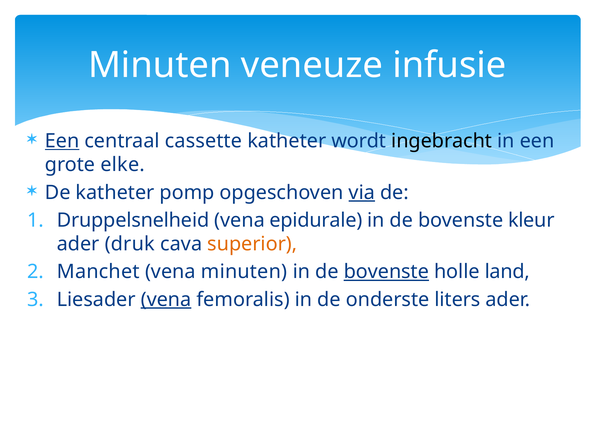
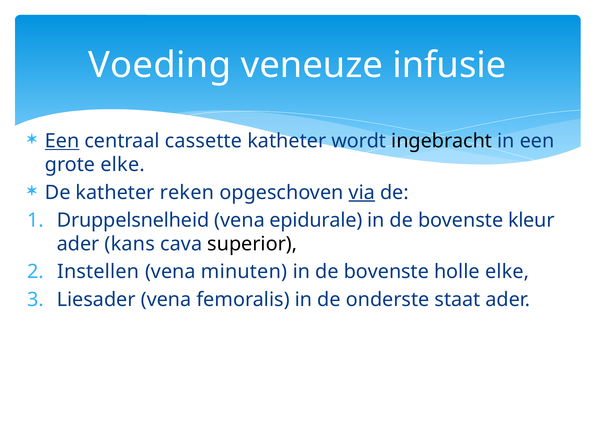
Minuten: Minuten -> Voeding (160, 65)
pomp: pomp -> reken (187, 193)
druk: druk -> kans (130, 244)
superior colour: orange -> black (252, 244)
Manchet: Manchet -> Instellen (98, 272)
bovenste underline: present -> none (386, 272)
holle land: land -> elke (507, 272)
vena underline: present -> none (166, 300)
liters: liters -> staat (457, 300)
